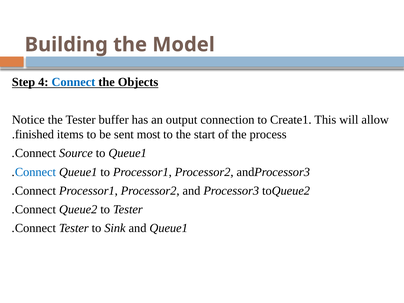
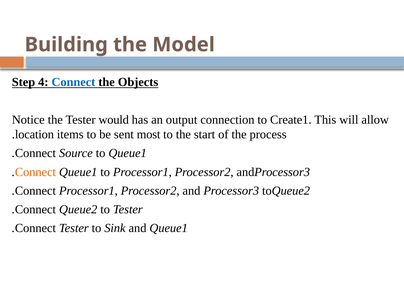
buffer: buffer -> would (114, 120)
finished: finished -> location (34, 134)
Connect colour: blue -> orange (35, 172)
